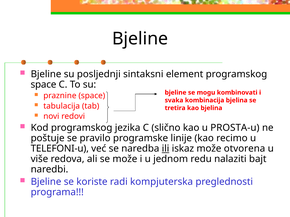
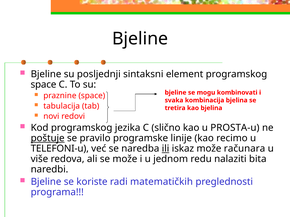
poštuje underline: none -> present (48, 138)
otvorena: otvorena -> računara (245, 149)
bajt: bajt -> bita (258, 159)
kompjuterska: kompjuterska -> matematičkih (162, 182)
